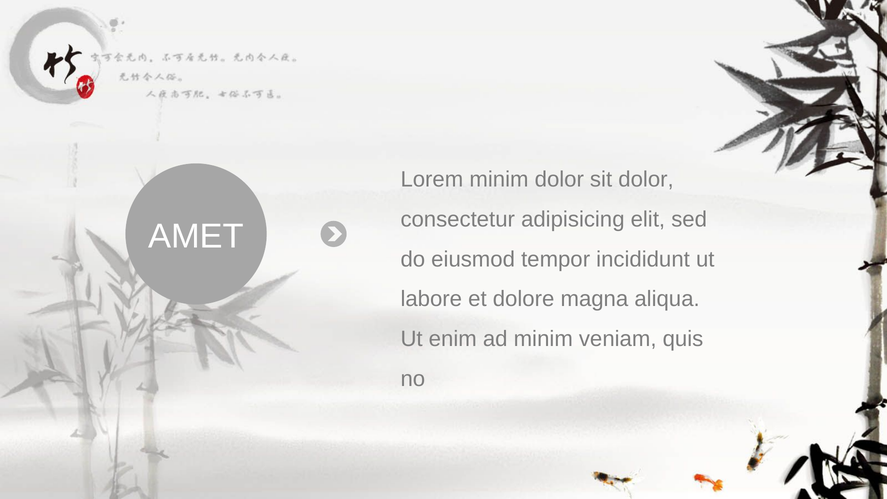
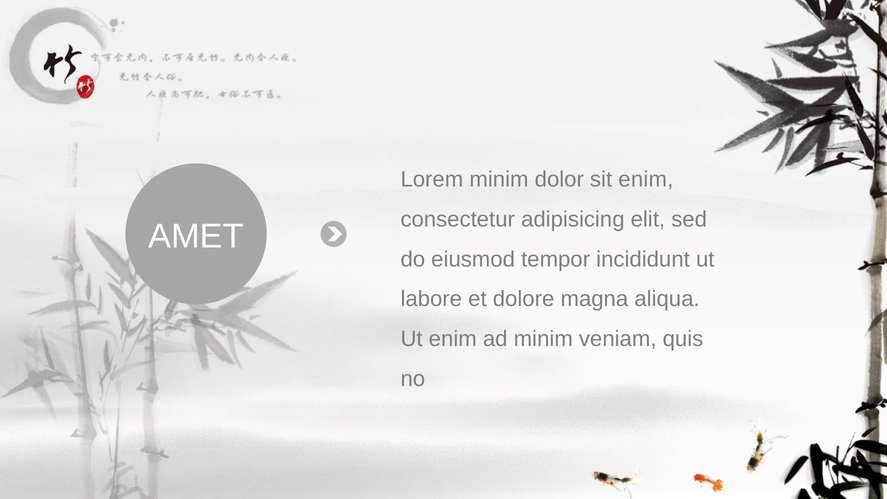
sit dolor: dolor -> enim (646, 179)
